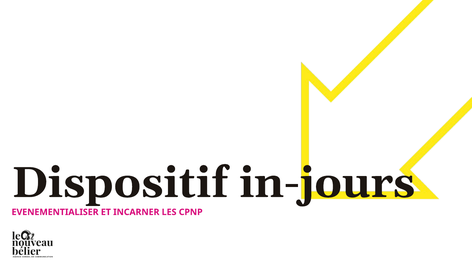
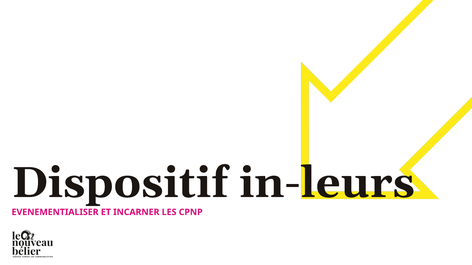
in-jours: in-jours -> in-leurs (327, 183)
